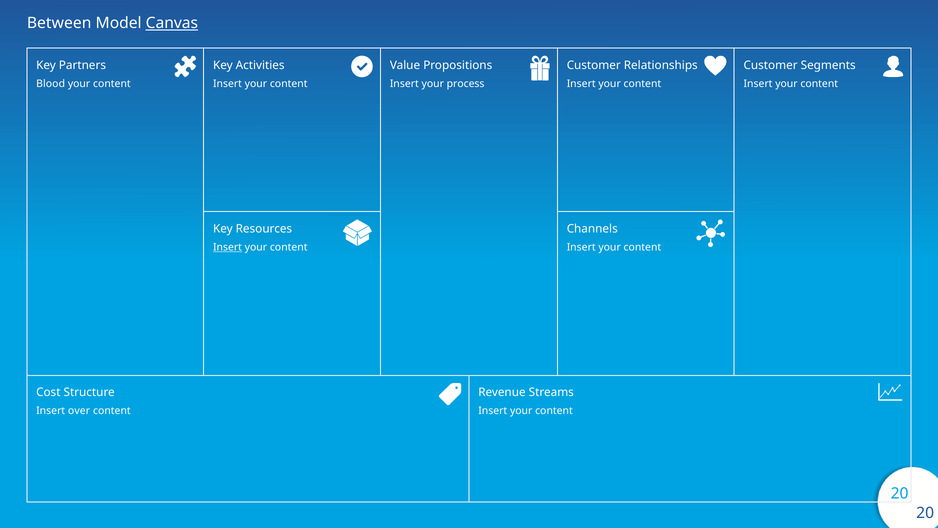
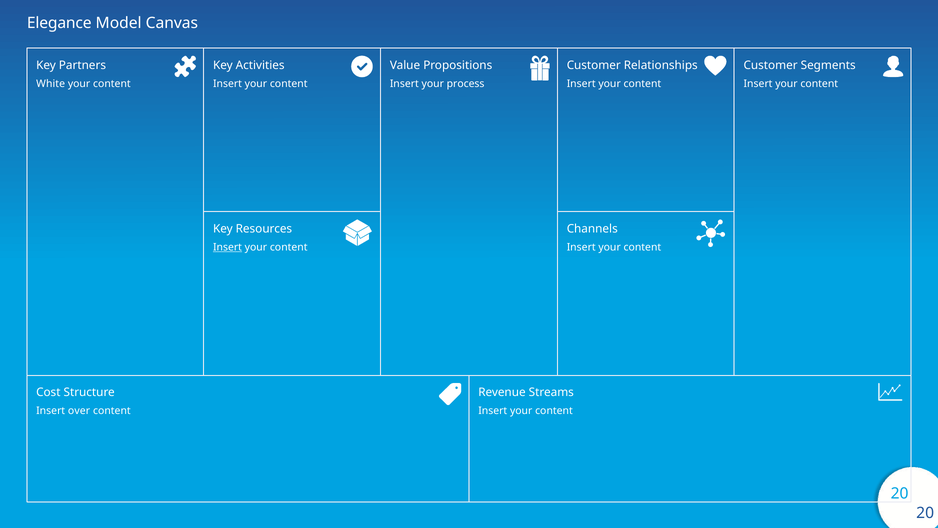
Between: Between -> Elegance (59, 23)
Canvas underline: present -> none (172, 23)
Blood: Blood -> White (51, 84)
